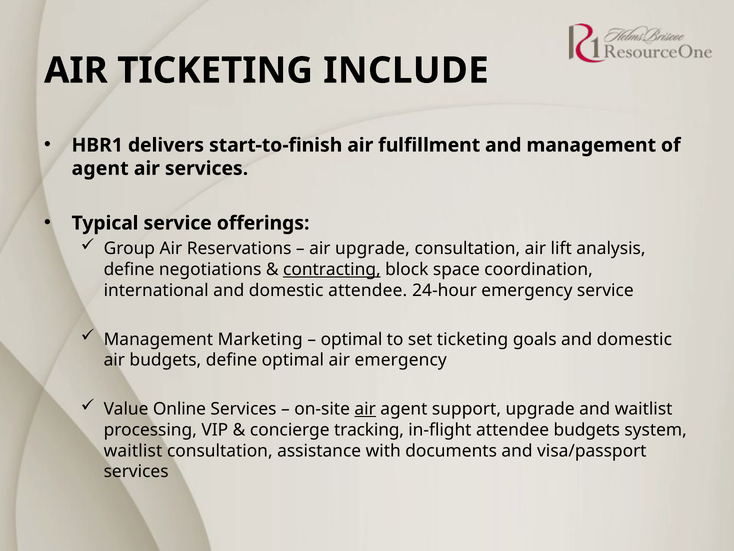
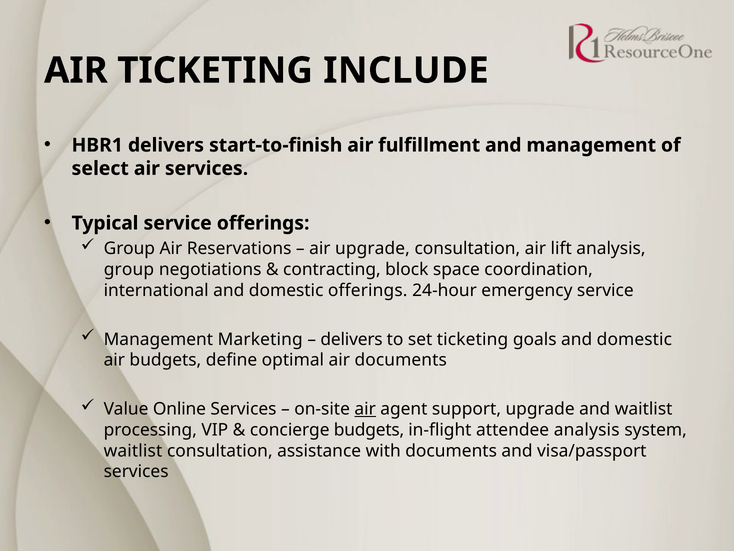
agent: agent -> select (100, 168)
define: define -> group (129, 269)
contracting underline: present -> none (332, 269)
domestic attendee: attendee -> offerings (368, 290)
optimal: optimal -> delivers (352, 339)
air emergency: emergency -> documents (401, 360)
concierge tracking: tracking -> budgets (369, 430)
attendee budgets: budgets -> analysis (587, 430)
